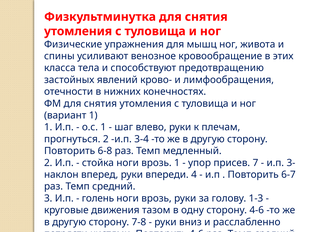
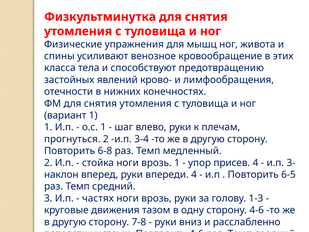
присев 7: 7 -> 4 (255, 163)
6-7: 6-7 -> 6-5 (288, 174)
голень: голень -> частях (98, 198)
